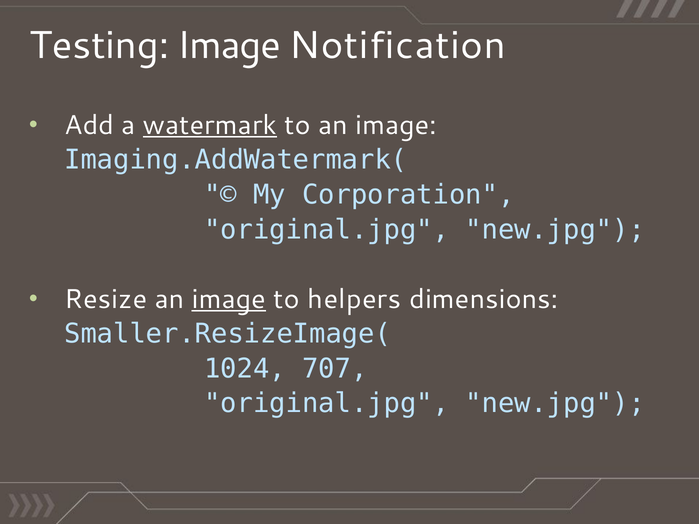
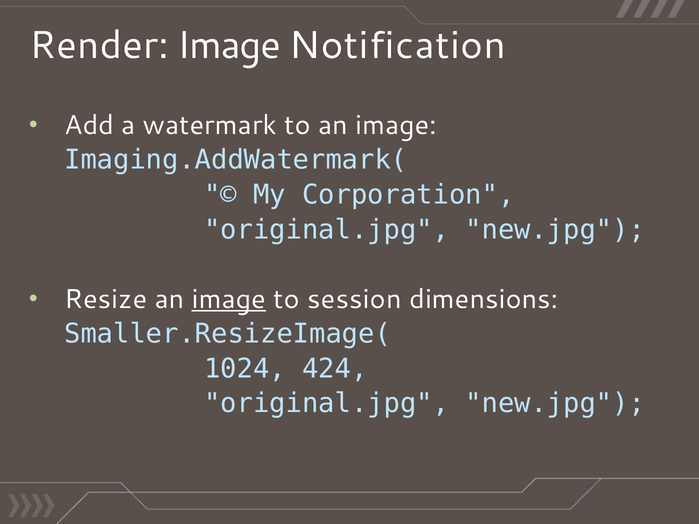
Testing: Testing -> Render (99, 46)
watermark underline: present -> none (210, 125)
helpers: helpers -> session (354, 299)
707: 707 -> 424 (335, 369)
